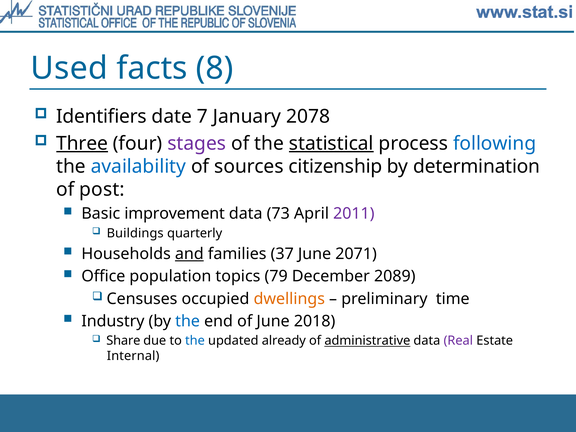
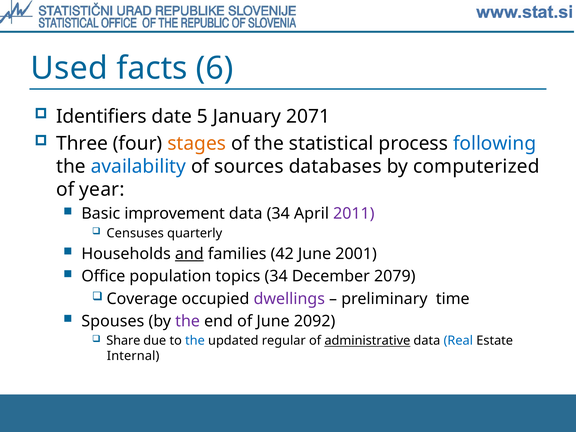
8: 8 -> 6 (215, 68)
7: 7 -> 5 (202, 117)
2078: 2078 -> 2071 (308, 117)
Three underline: present -> none (82, 143)
stages colour: purple -> orange (197, 143)
statistical underline: present -> none (331, 143)
citizenship: citizenship -> databases (335, 166)
determination: determination -> computerized (476, 166)
post: post -> year (102, 190)
data 73: 73 -> 34 (278, 214)
Buildings: Buildings -> Censuses (135, 233)
37: 37 -> 42 (282, 254)
2071: 2071 -> 2001 (356, 254)
topics 79: 79 -> 34 (276, 276)
2089: 2089 -> 2079 (395, 276)
Censuses: Censuses -> Coverage (142, 299)
dwellings colour: orange -> purple (289, 299)
Industry: Industry -> Spouses (113, 321)
the colour: blue -> purple (188, 321)
2018: 2018 -> 2092 (315, 321)
already: already -> regular (284, 341)
Real colour: purple -> blue (458, 341)
